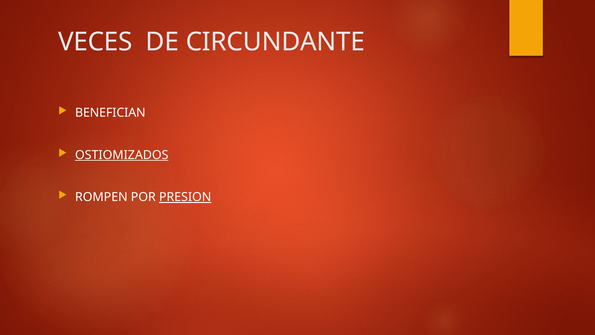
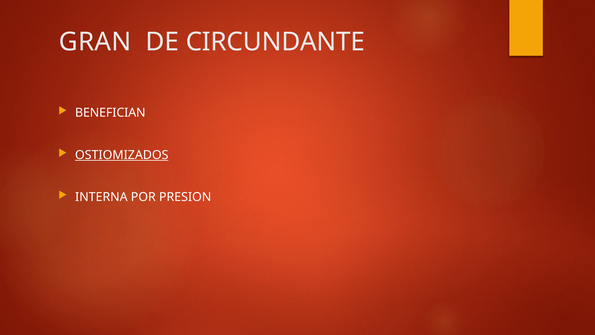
VECES: VECES -> GRAN (95, 42)
ROMPEN: ROMPEN -> INTERNA (101, 197)
PRESION underline: present -> none (185, 197)
